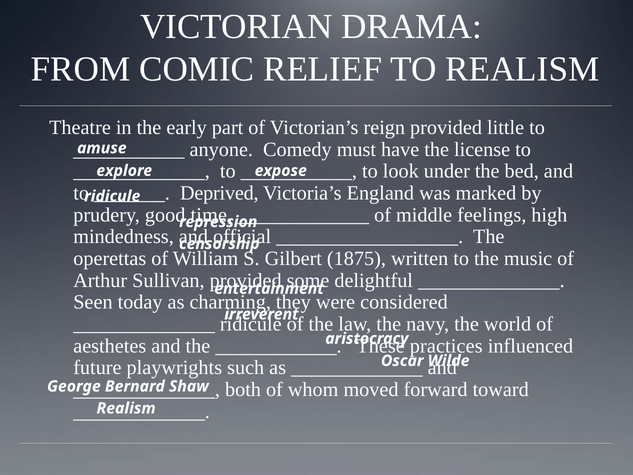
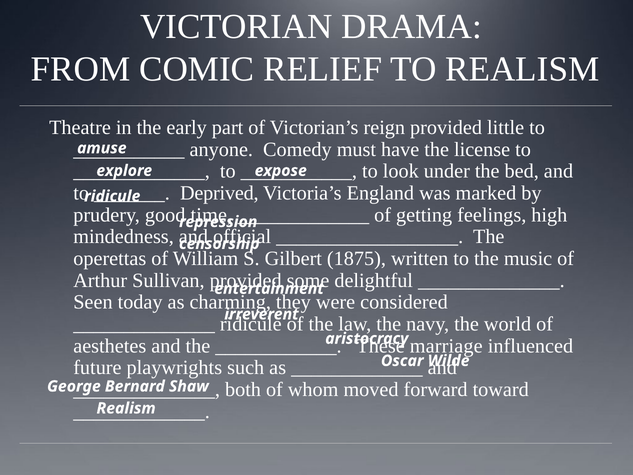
middle: middle -> getting (424, 215)
practices: practices -> marriage (446, 346)
